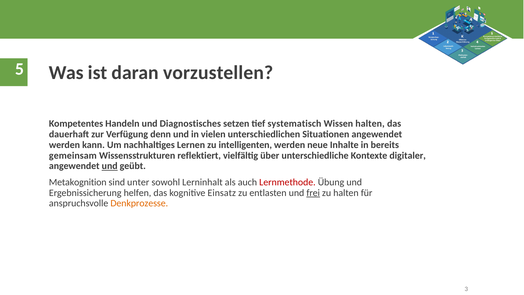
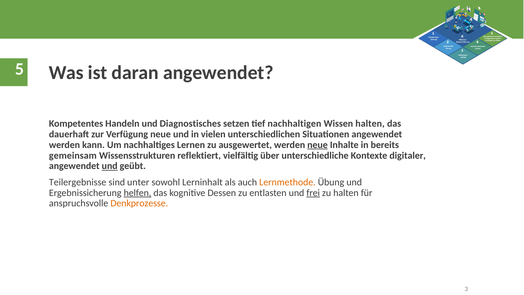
daran vorzustellen: vorzustellen -> angewendet (218, 73)
systematisch: systematisch -> nachhaltigen (294, 123)
Verfügung denn: denn -> neue (161, 134)
intelligenten: intelligenten -> ausgewertet (245, 145)
neue underline: none -> present (318, 145)
Metakognition: Metakognition -> Teilergebnisse (78, 182)
Lernmethode colour: red -> orange (287, 182)
helfen underline: none -> present (137, 193)
Einsatz: Einsatz -> Dessen (222, 193)
